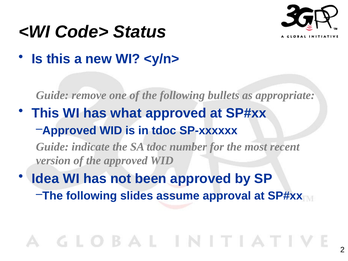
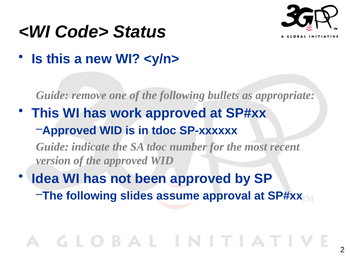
what: what -> work (126, 113)
